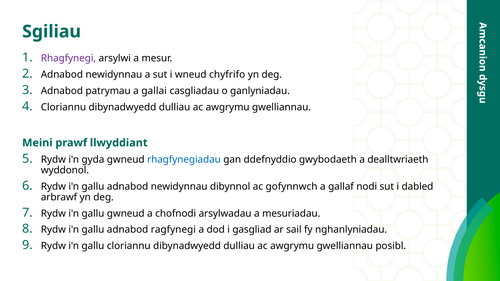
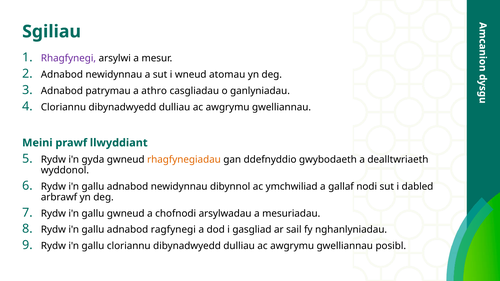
chyfrifo: chyfrifo -> atomau (227, 75)
gallai: gallai -> athro (154, 91)
rhagfynegiadau colour: blue -> orange (184, 160)
gofynnwch: gofynnwch -> ymchwiliad (292, 187)
